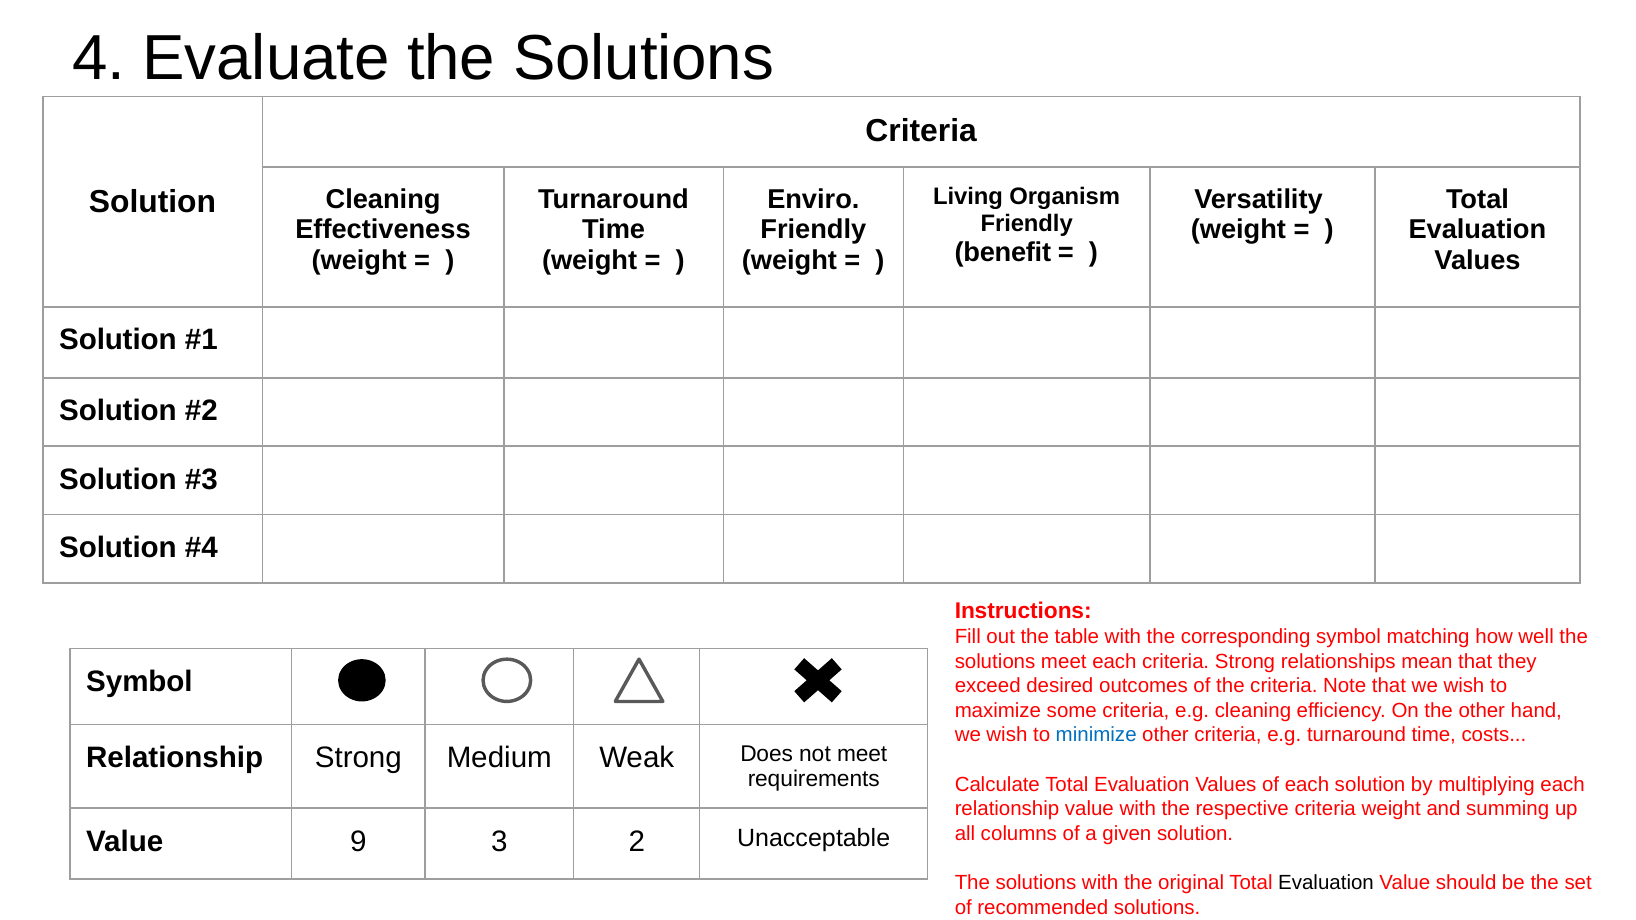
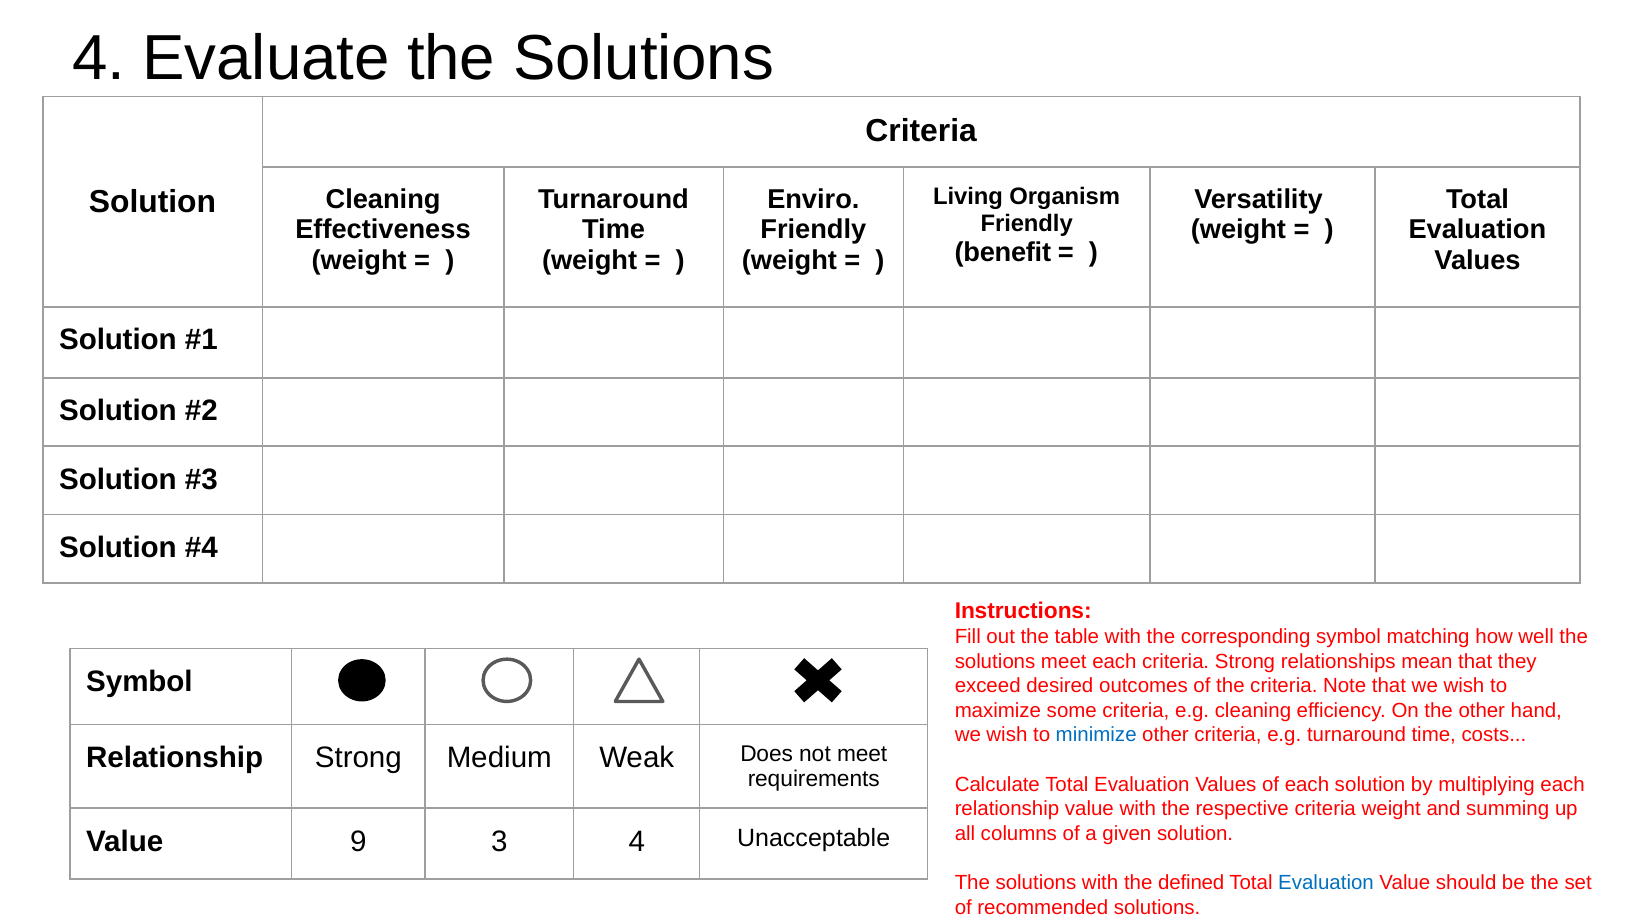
3 2: 2 -> 4 (637, 842)
original: original -> defined (1191, 883)
Evaluation colour: black -> blue (1326, 883)
